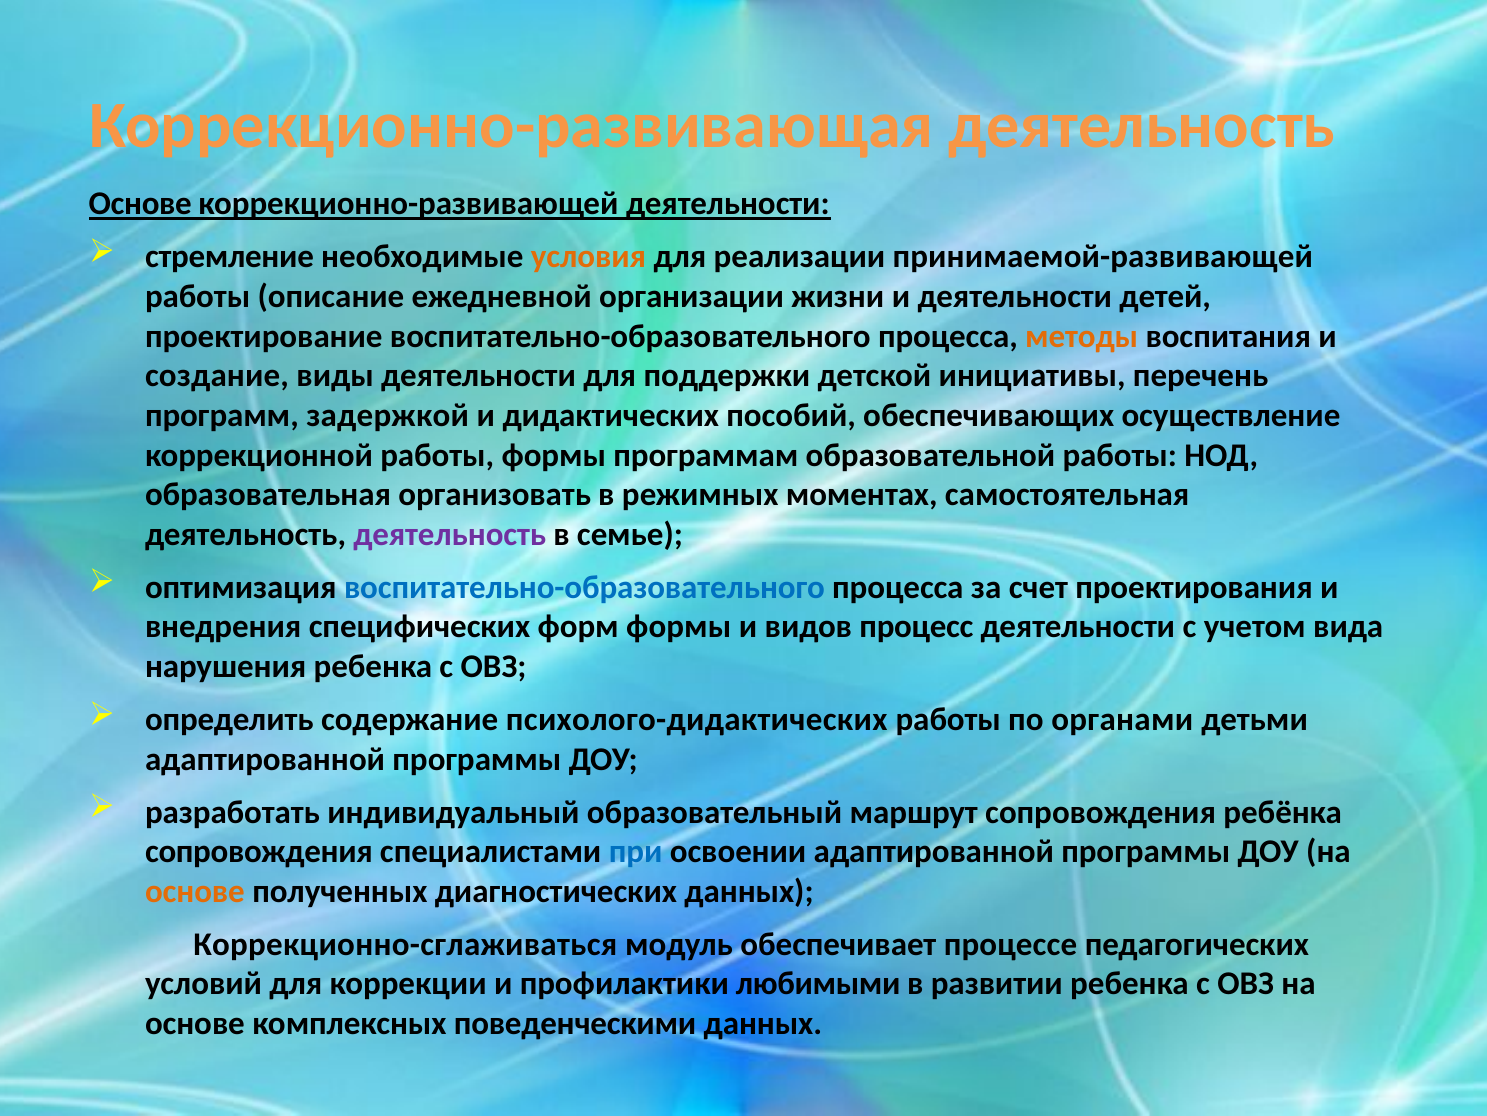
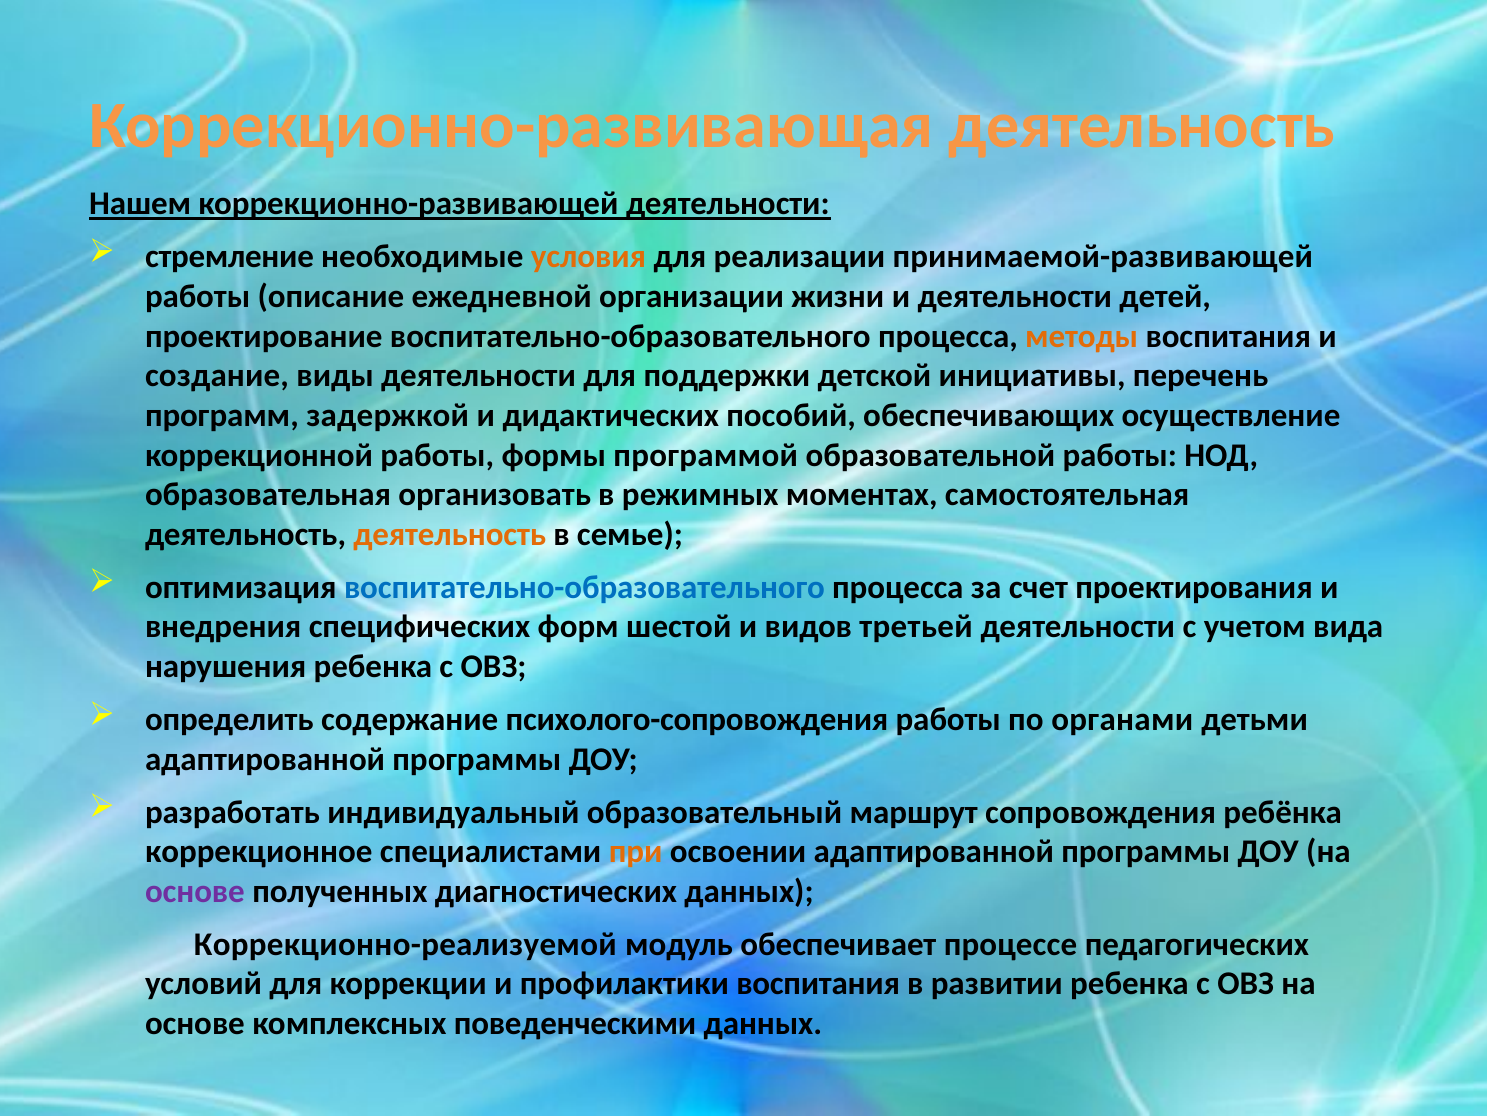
Основе: Основе -> Нашем (140, 204)
программам: программам -> программой (706, 455)
деятельность colour: purple -> orange (450, 534)
форм формы: формы -> шестой (679, 627)
процесс: процесс -> третьей (916, 627)
психолого-дидактических: психолого-дидактических -> психолого-сопровождения (697, 719)
сопровождения: сопровождения -> коррекционное (259, 851)
при colour: blue -> orange (636, 851)
основе colour: orange -> purple (195, 891)
Коррекционно-сглаживаться: Коррекционно-сглаживаться -> Коррекционно-реализуемой (405, 944)
профилактики любимыми: любимыми -> воспитания (818, 983)
